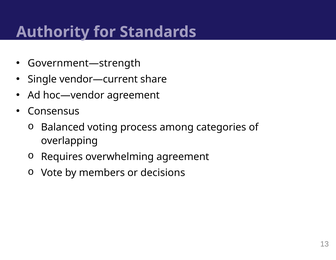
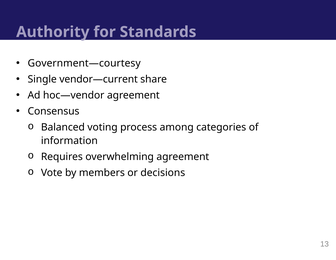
Government—strength: Government—strength -> Government—courtesy (84, 63)
overlapping: overlapping -> information (69, 141)
